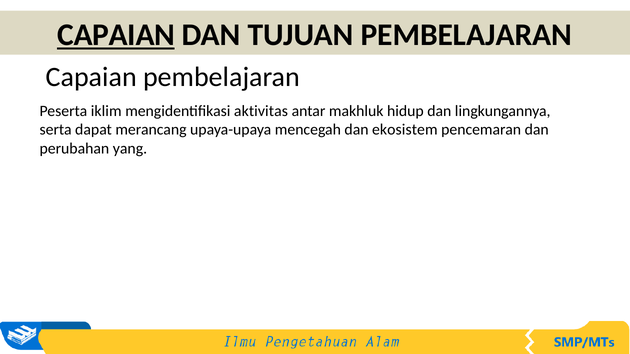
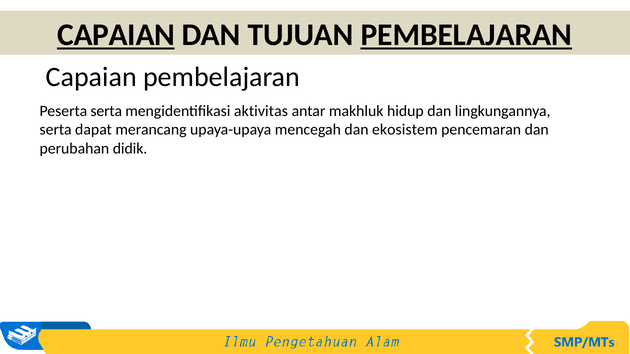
PEMBELAJARAN underline: none -> present (466, 35)
Peserta iklim: iklim -> serta (106, 111)
yang: yang -> didik (130, 149)
